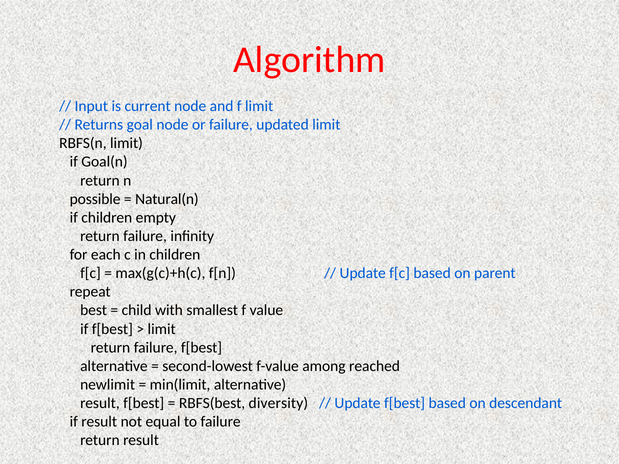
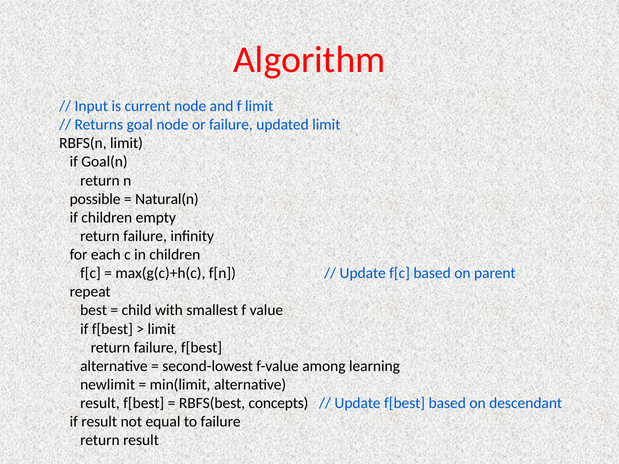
reached: reached -> learning (375, 366)
diversity: diversity -> concepts (279, 403)
